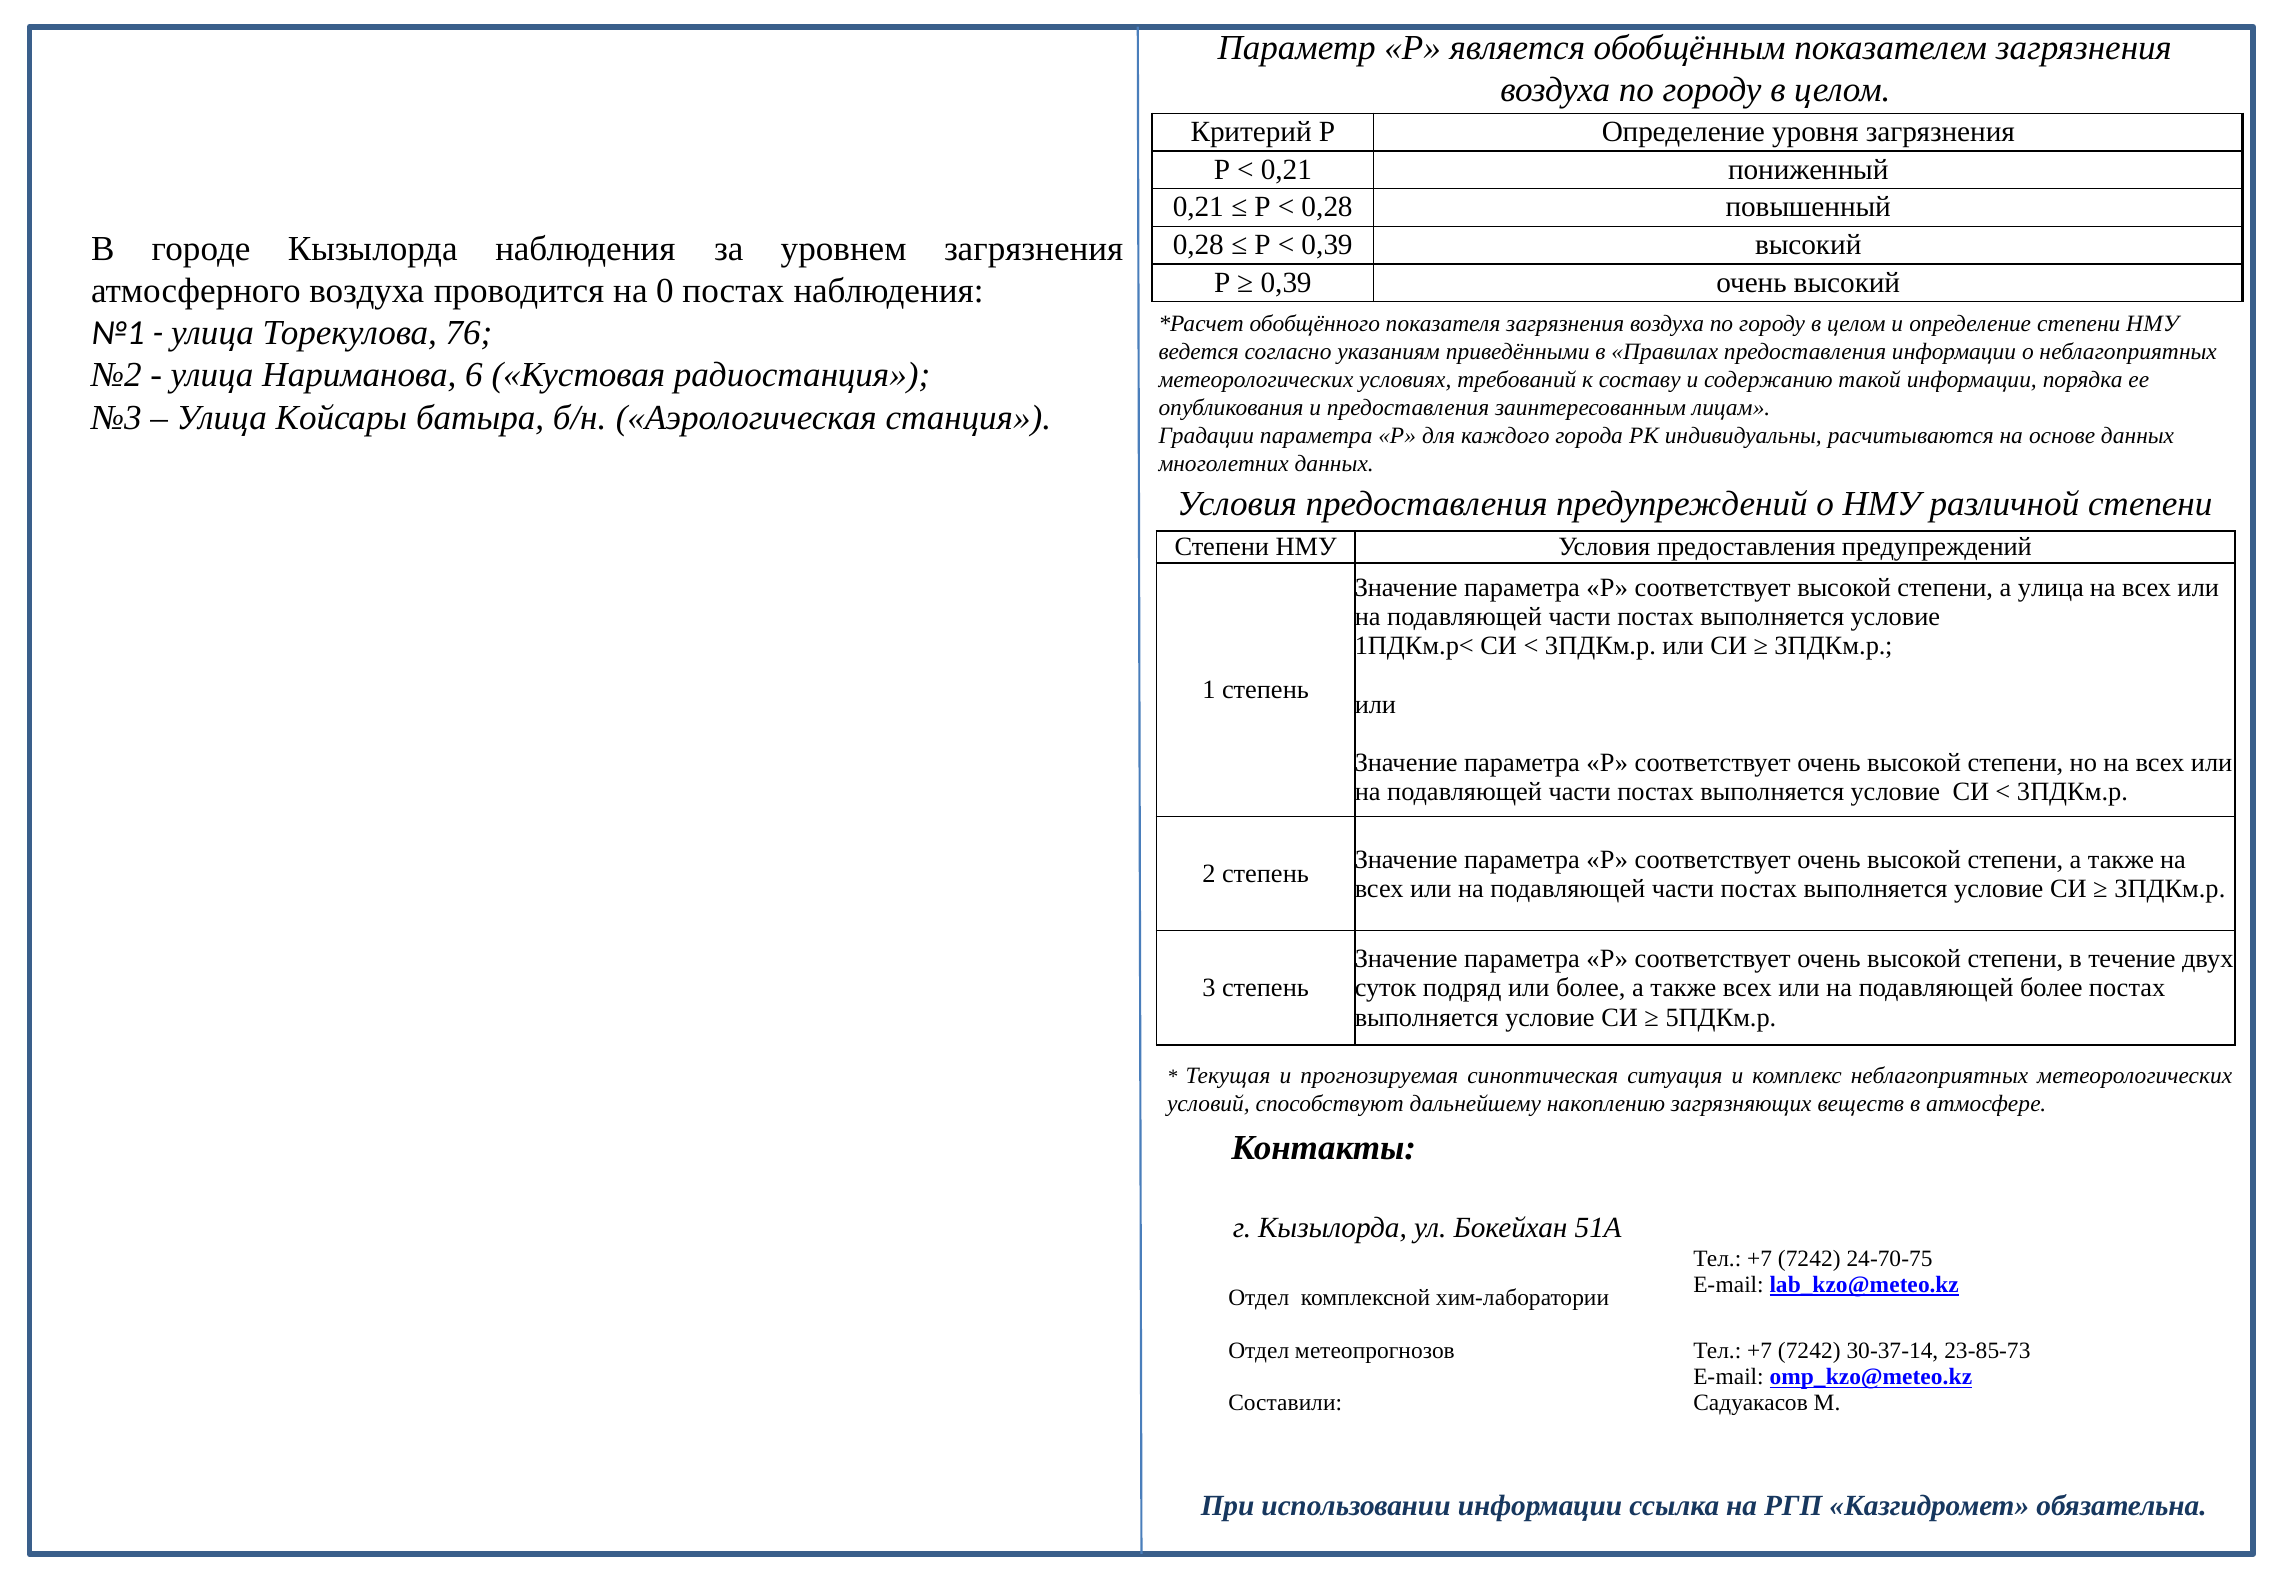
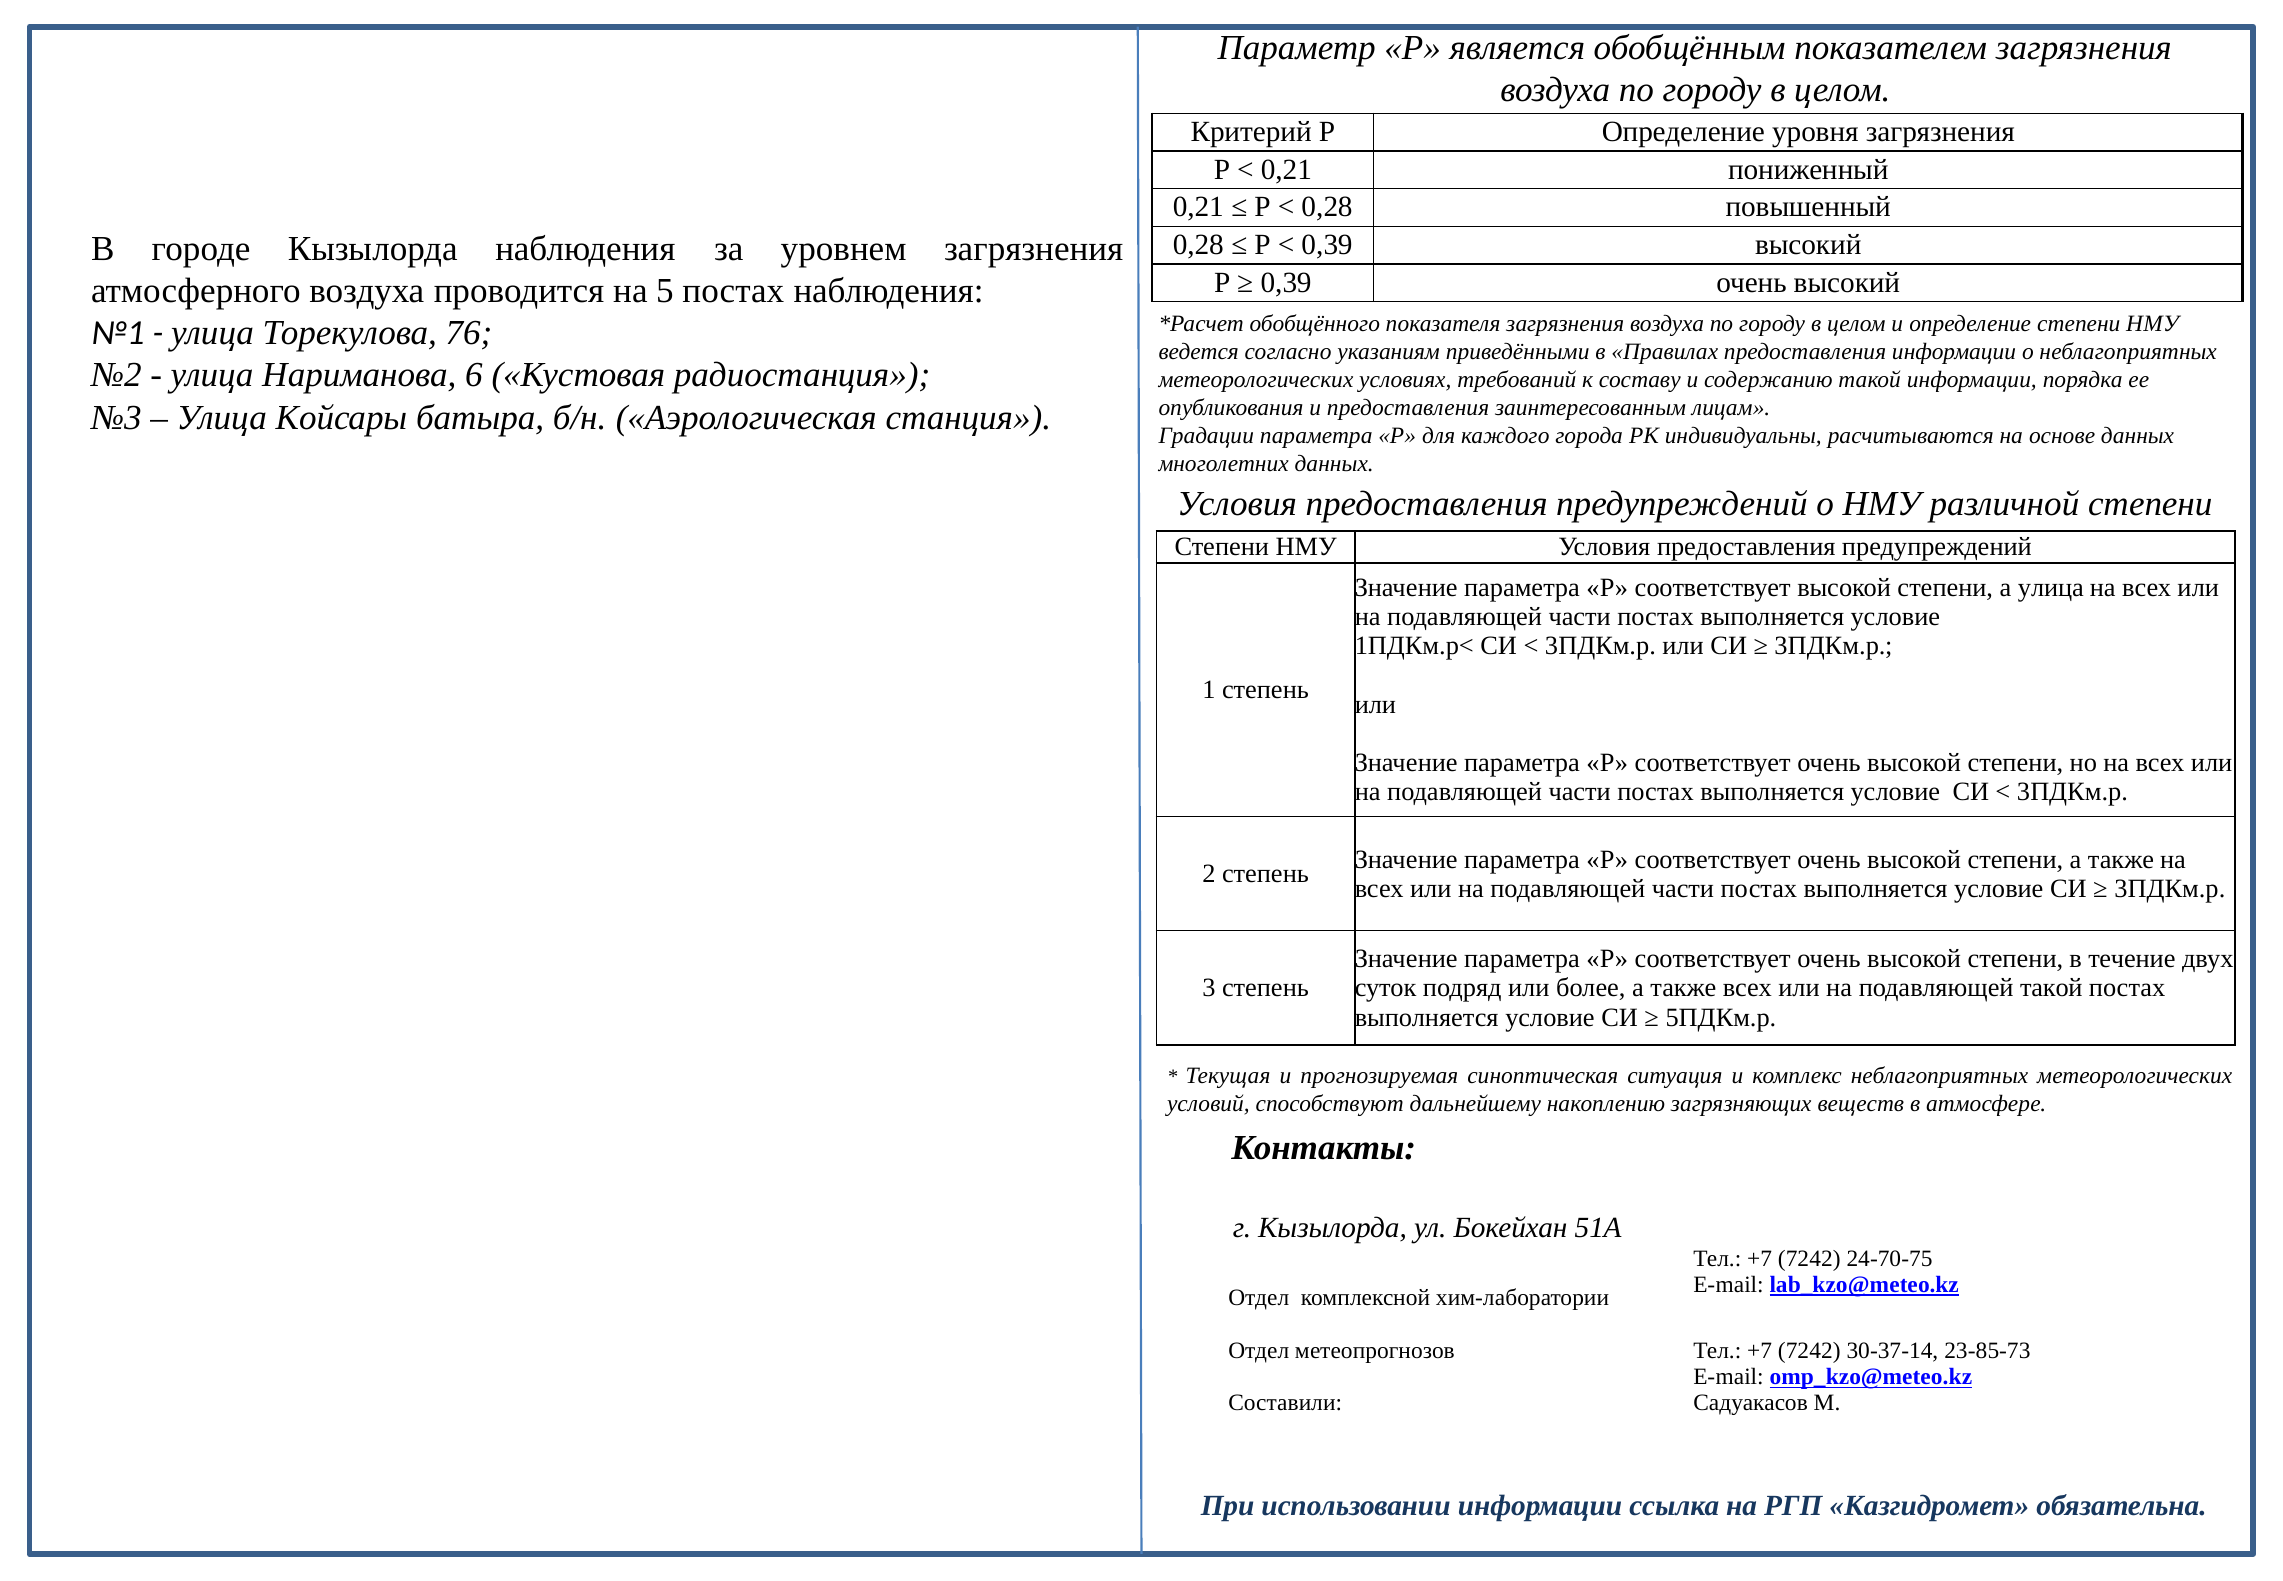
0: 0 -> 5 (665, 291)
подавляющей более: более -> такой (2051, 988)
